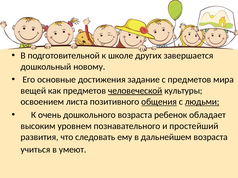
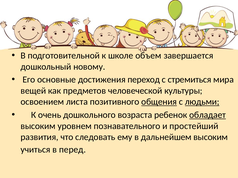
других: других -> объем (148, 56)
задание: задание -> переход (144, 80)
с предметов: предметов -> стремиться (190, 80)
человеческой underline: present -> none (135, 91)
обладает underline: none -> present (208, 115)
дальнейшем возраста: возраста -> высоким (211, 137)
умеют: умеют -> перед (72, 150)
